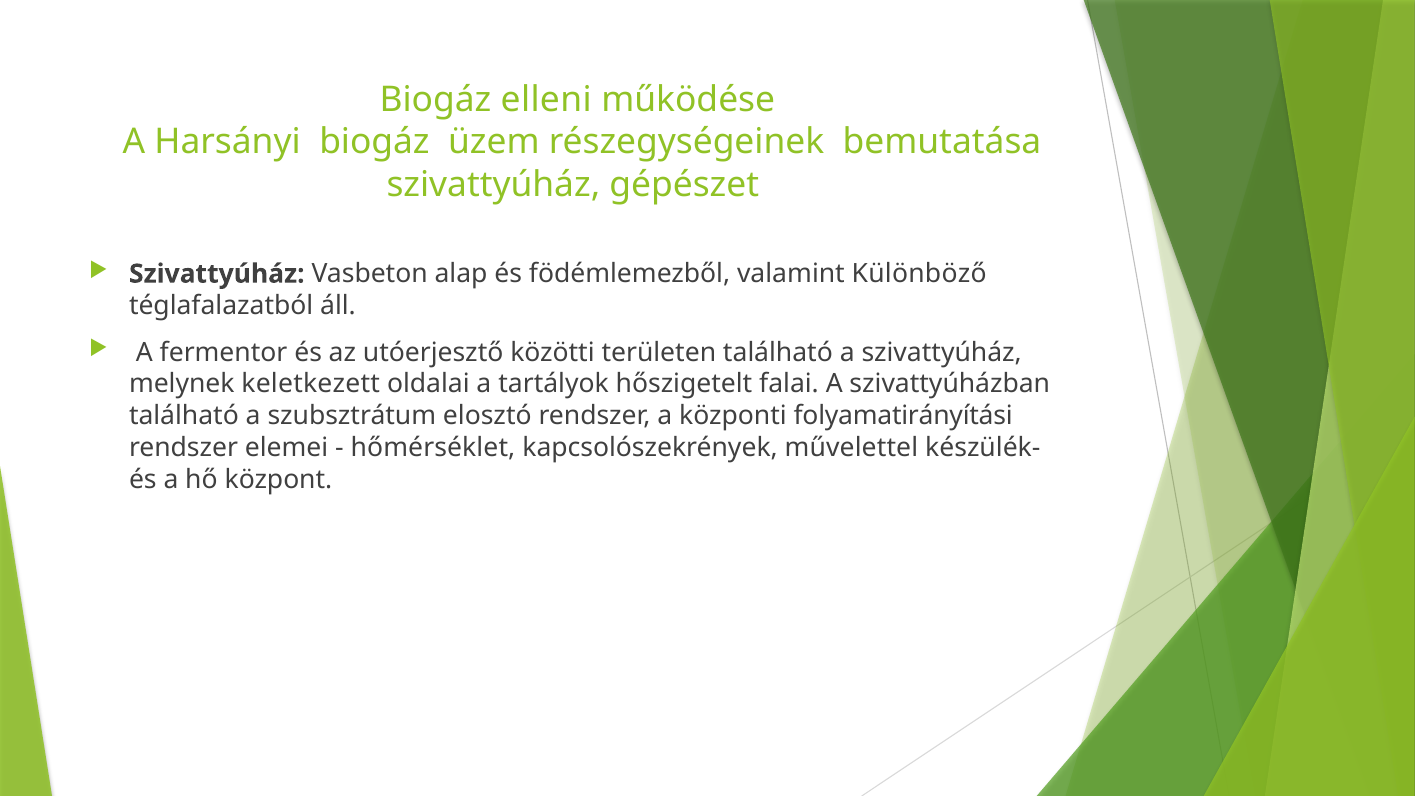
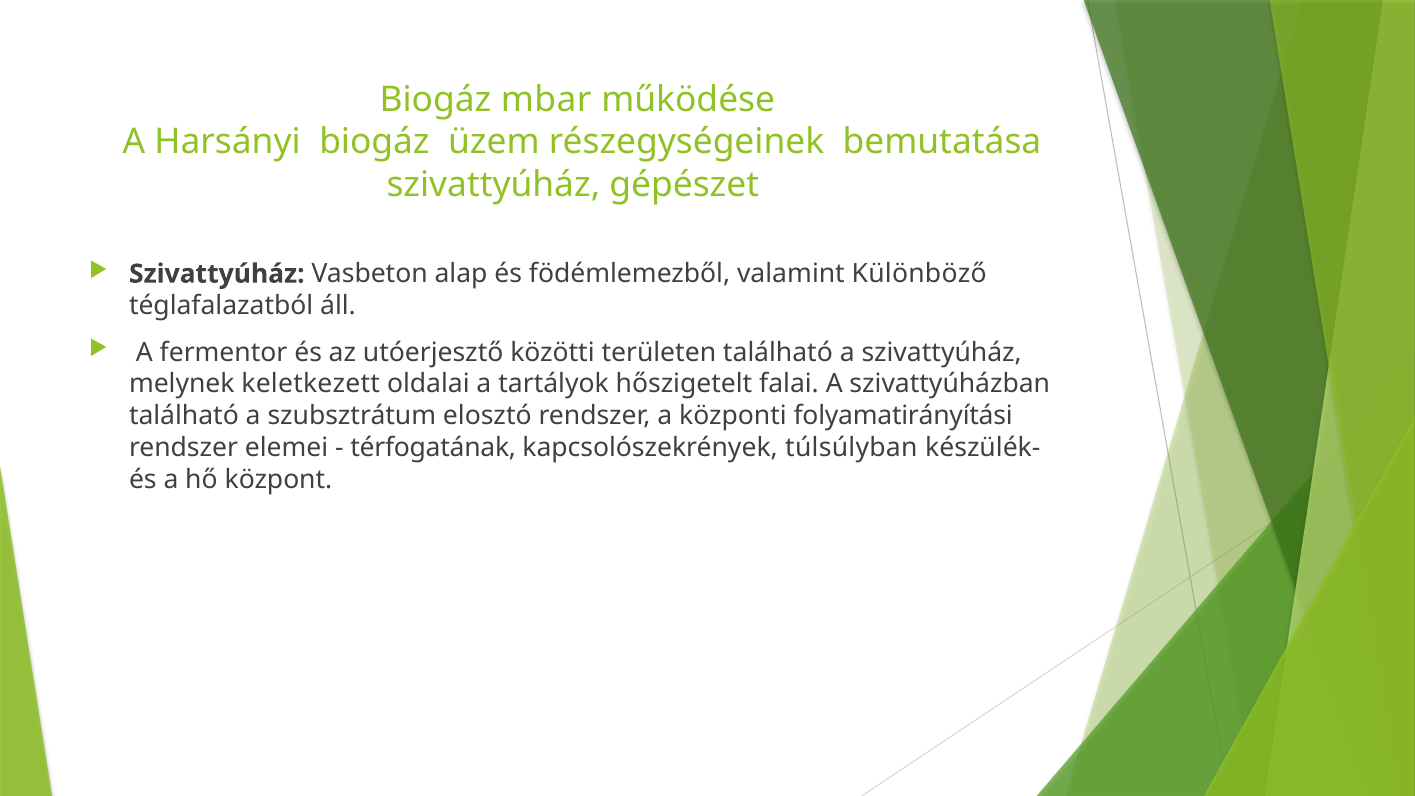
elleni: elleni -> mbar (546, 100)
hőmérséklet: hőmérséklet -> térfogatának (433, 448)
művelettel: művelettel -> túlsúlyban (851, 448)
